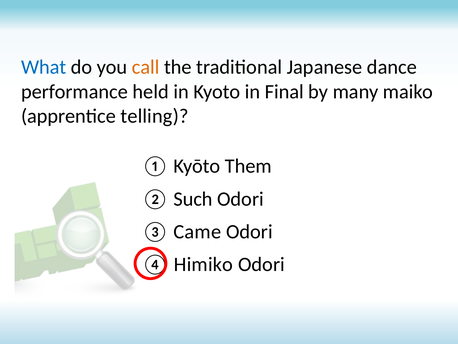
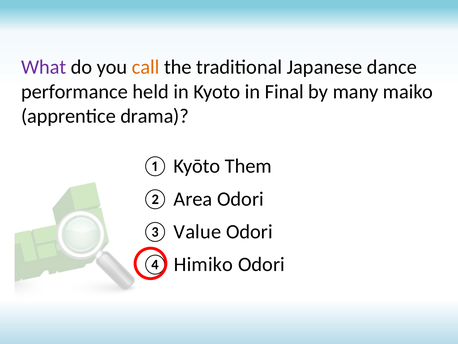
What colour: blue -> purple (44, 67)
telling: telling -> drama (155, 116)
Such: Such -> Area (193, 199)
Came: Came -> Value (197, 231)
